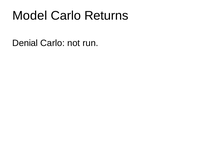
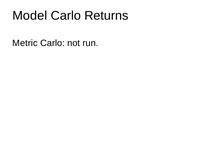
Denial: Denial -> Metric (25, 43)
